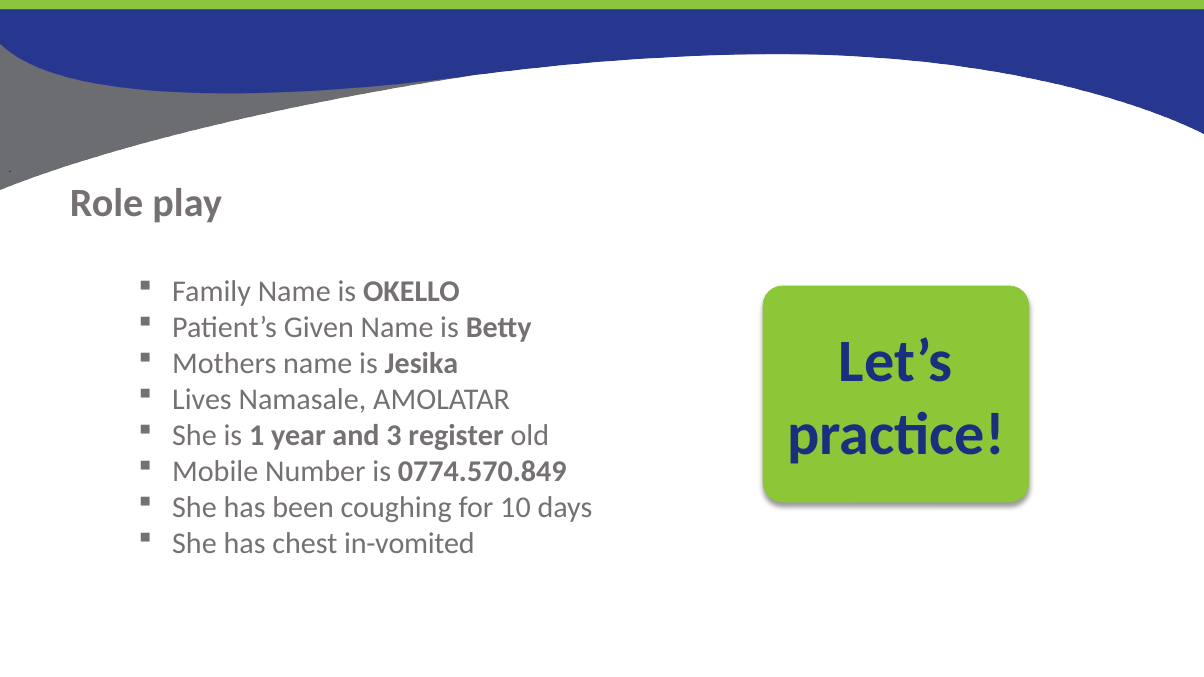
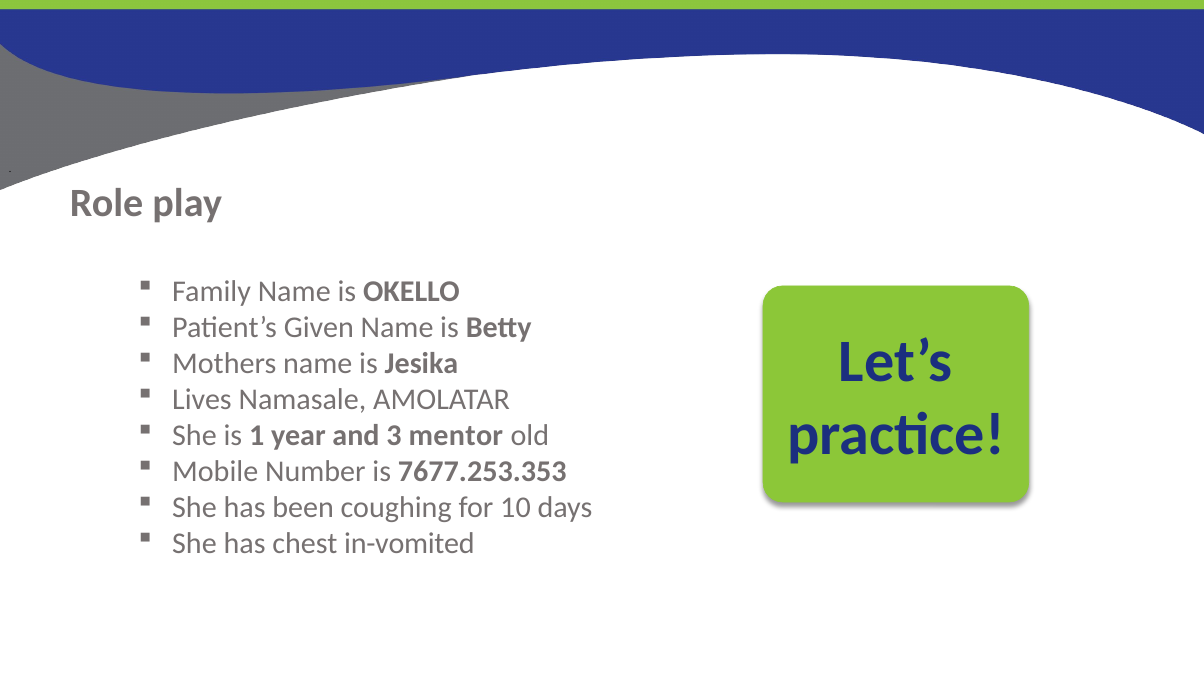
register: register -> mentor (456, 436)
0774.570.849: 0774.570.849 -> 7677.253.353 (482, 472)
